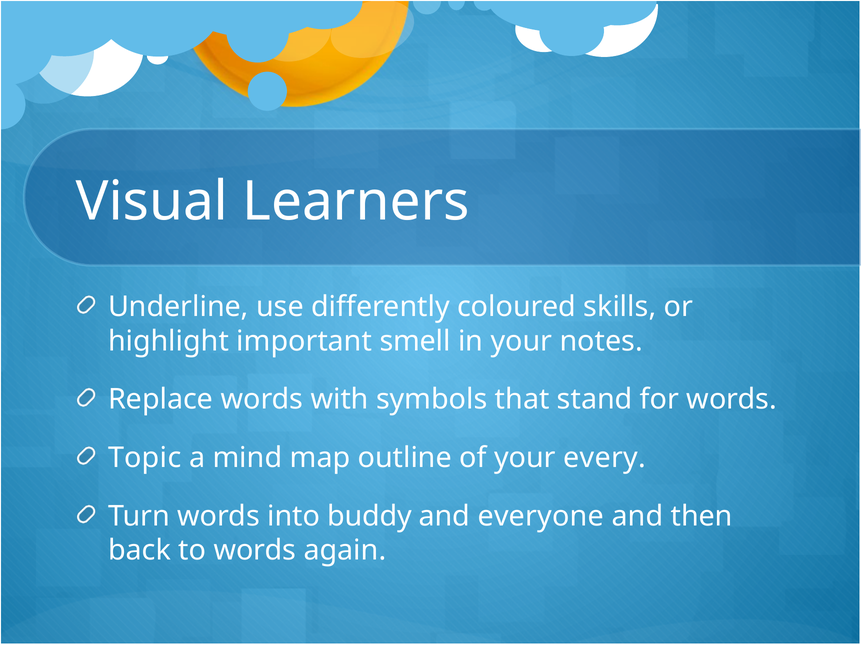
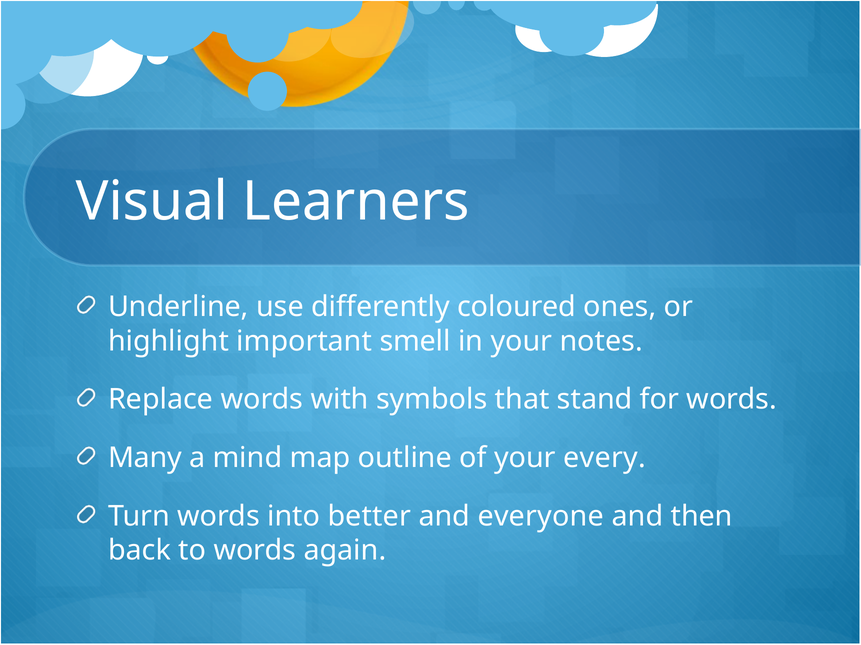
skills: skills -> ones (620, 307)
Topic: Topic -> Many (145, 458)
buddy: buddy -> better (369, 517)
